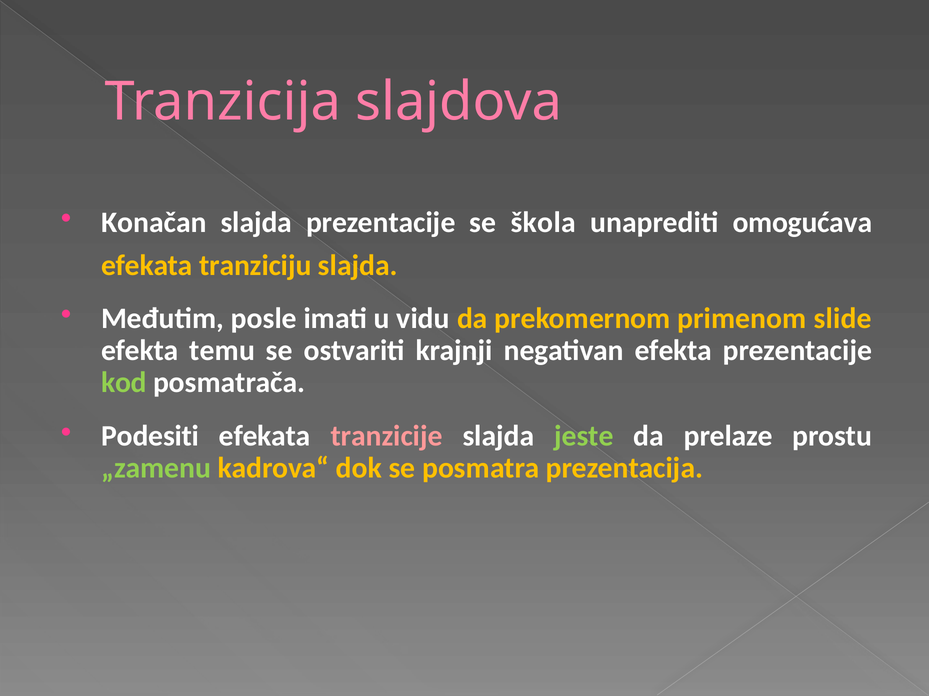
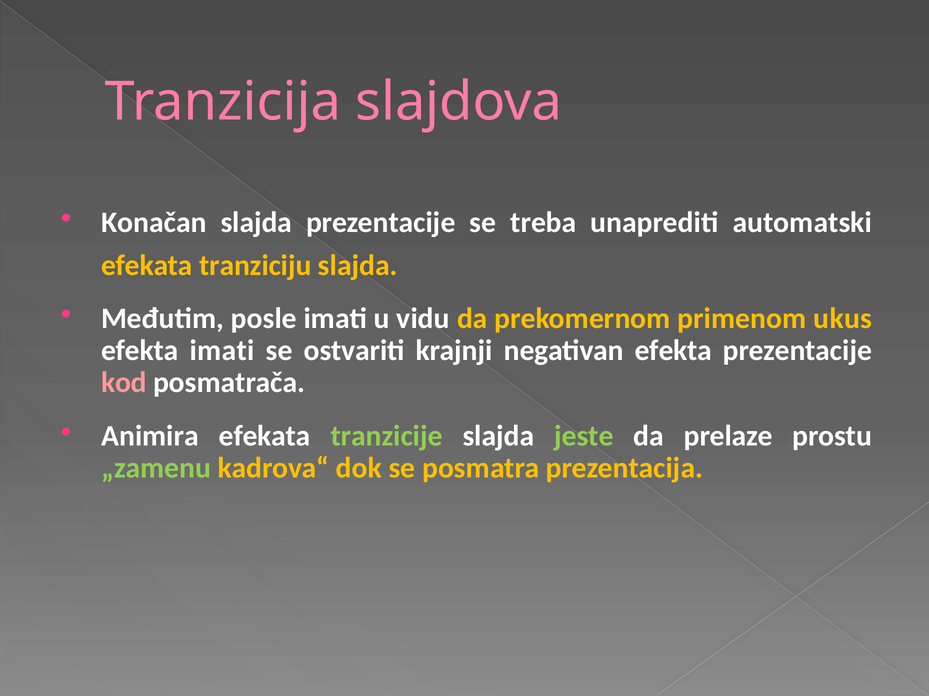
škola: škola -> treba (543, 223)
omogućava: omogućava -> automatski (802, 223)
slide: slide -> ukus (843, 319)
efekta temu: temu -> imati (222, 351)
kod colour: light green -> pink (124, 383)
Podesiti: Podesiti -> Animira (150, 437)
tranzicije colour: pink -> light green (387, 437)
